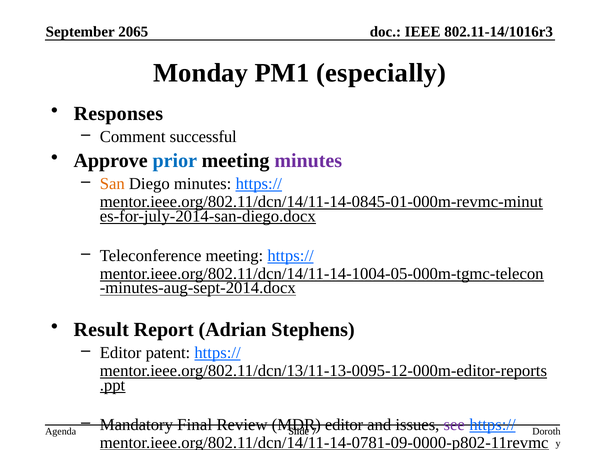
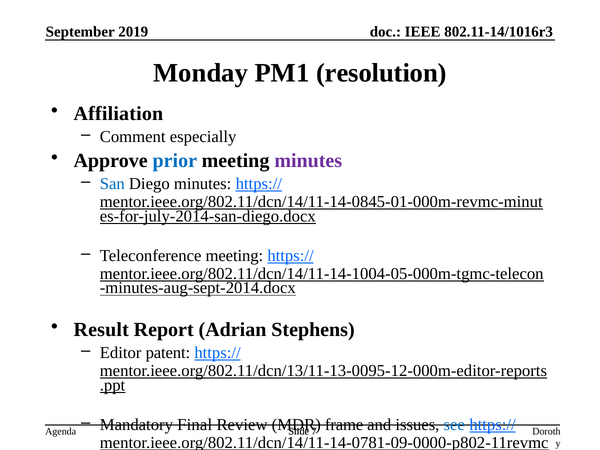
2065: 2065 -> 2019 (133, 32)
especially: especially -> resolution (381, 73)
Responses: Responses -> Affiliation (118, 114)
successful: successful -> especially (203, 137)
San colour: orange -> blue (112, 184)
editor: editor -> frame (344, 425)
see colour: purple -> blue (454, 425)
